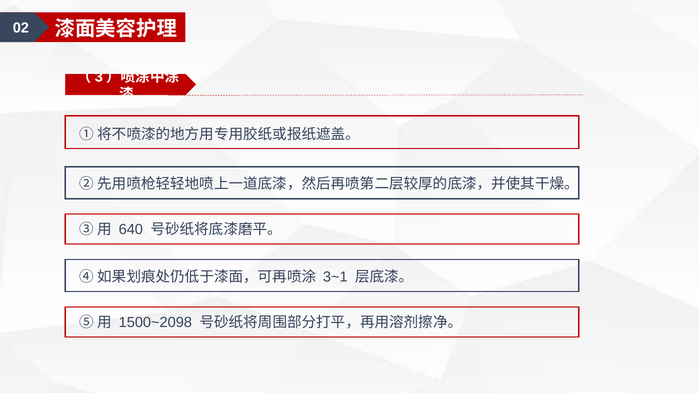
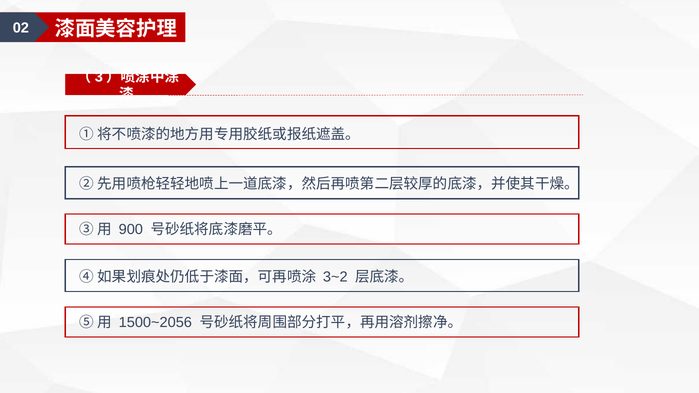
640: 640 -> 900 (131, 229)
3~1: 3~1 -> 3~2 (335, 277)
1500~2098: 1500~2098 -> 1500~2056 (155, 322)
